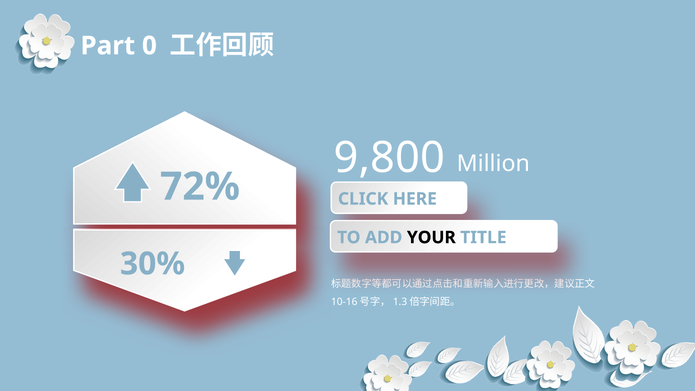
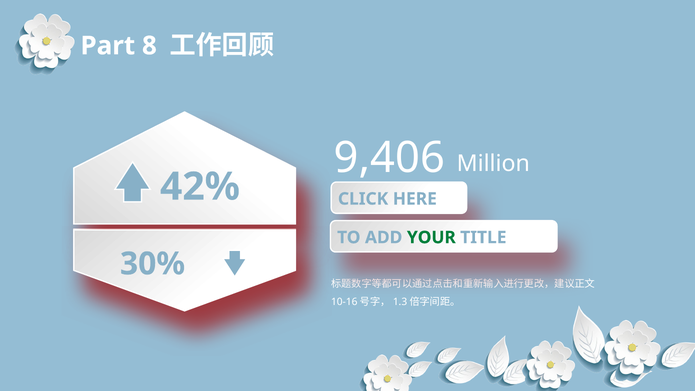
0: 0 -> 8 (149, 46)
9,800: 9,800 -> 9,406 (389, 158)
72%: 72% -> 42% (200, 187)
YOUR colour: black -> green (431, 237)
